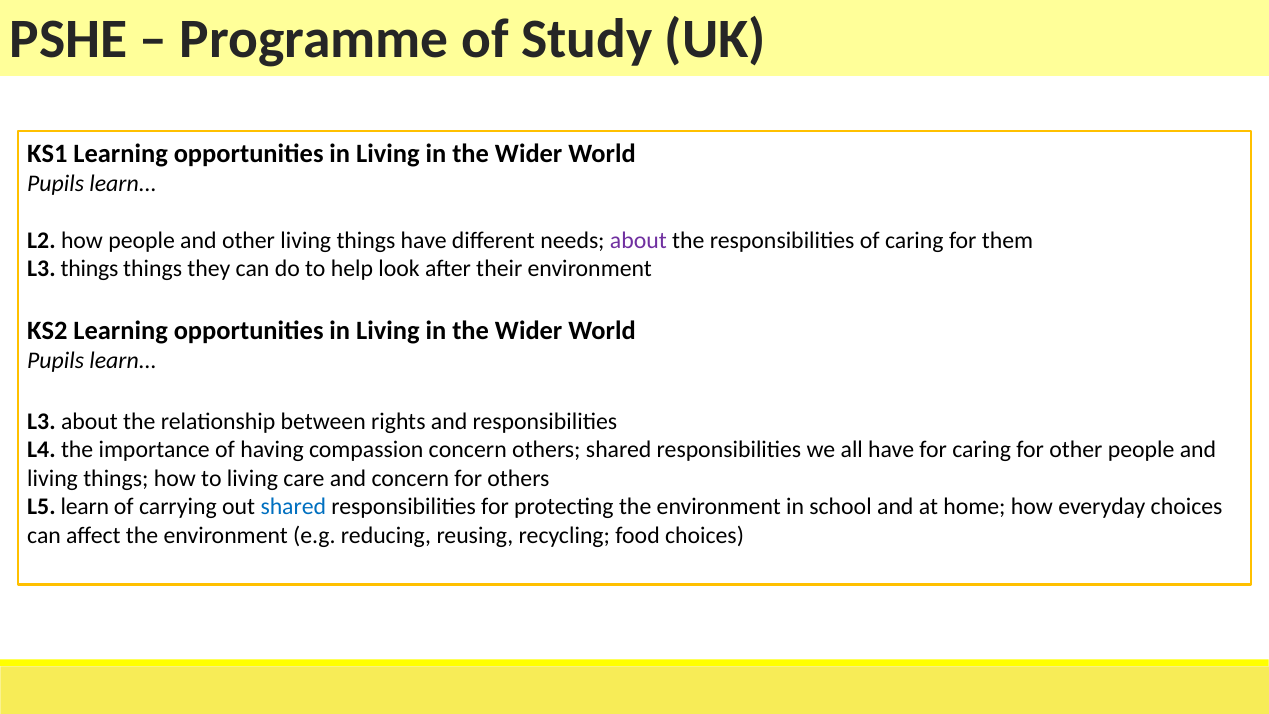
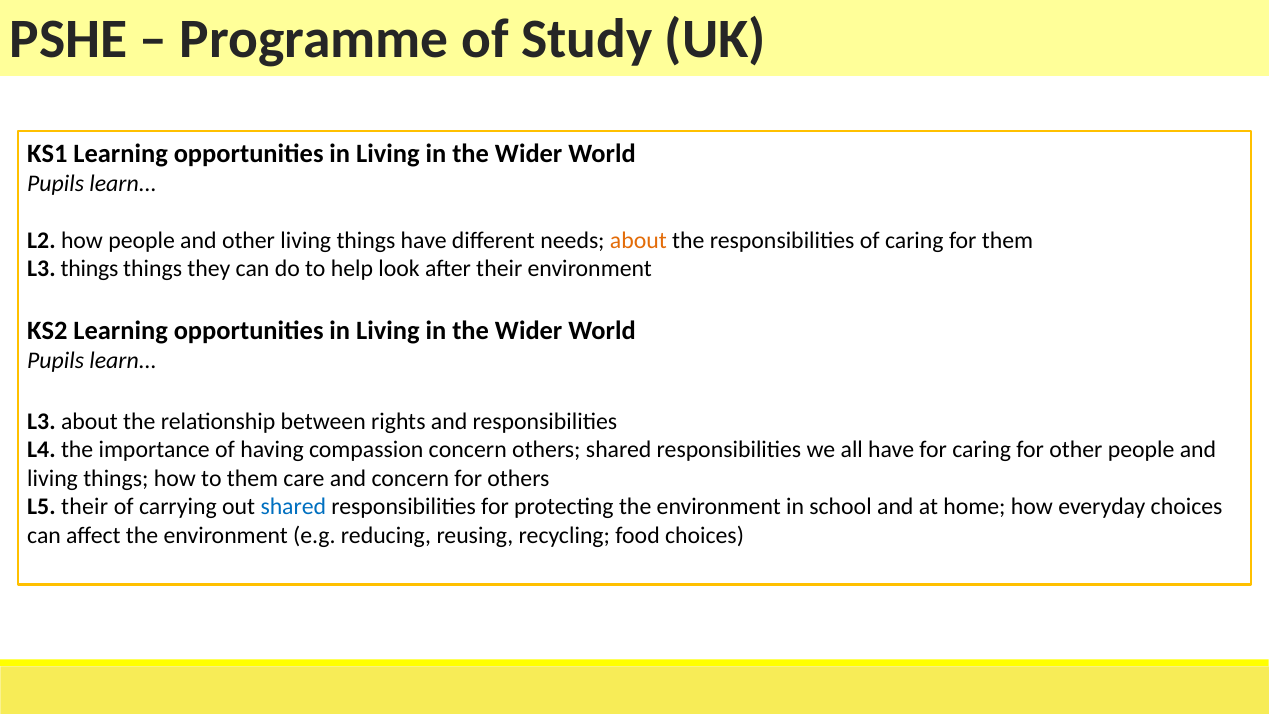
about colour: purple -> orange (638, 240)
to living: living -> them (253, 478)
L5 learn: learn -> their (85, 507)
